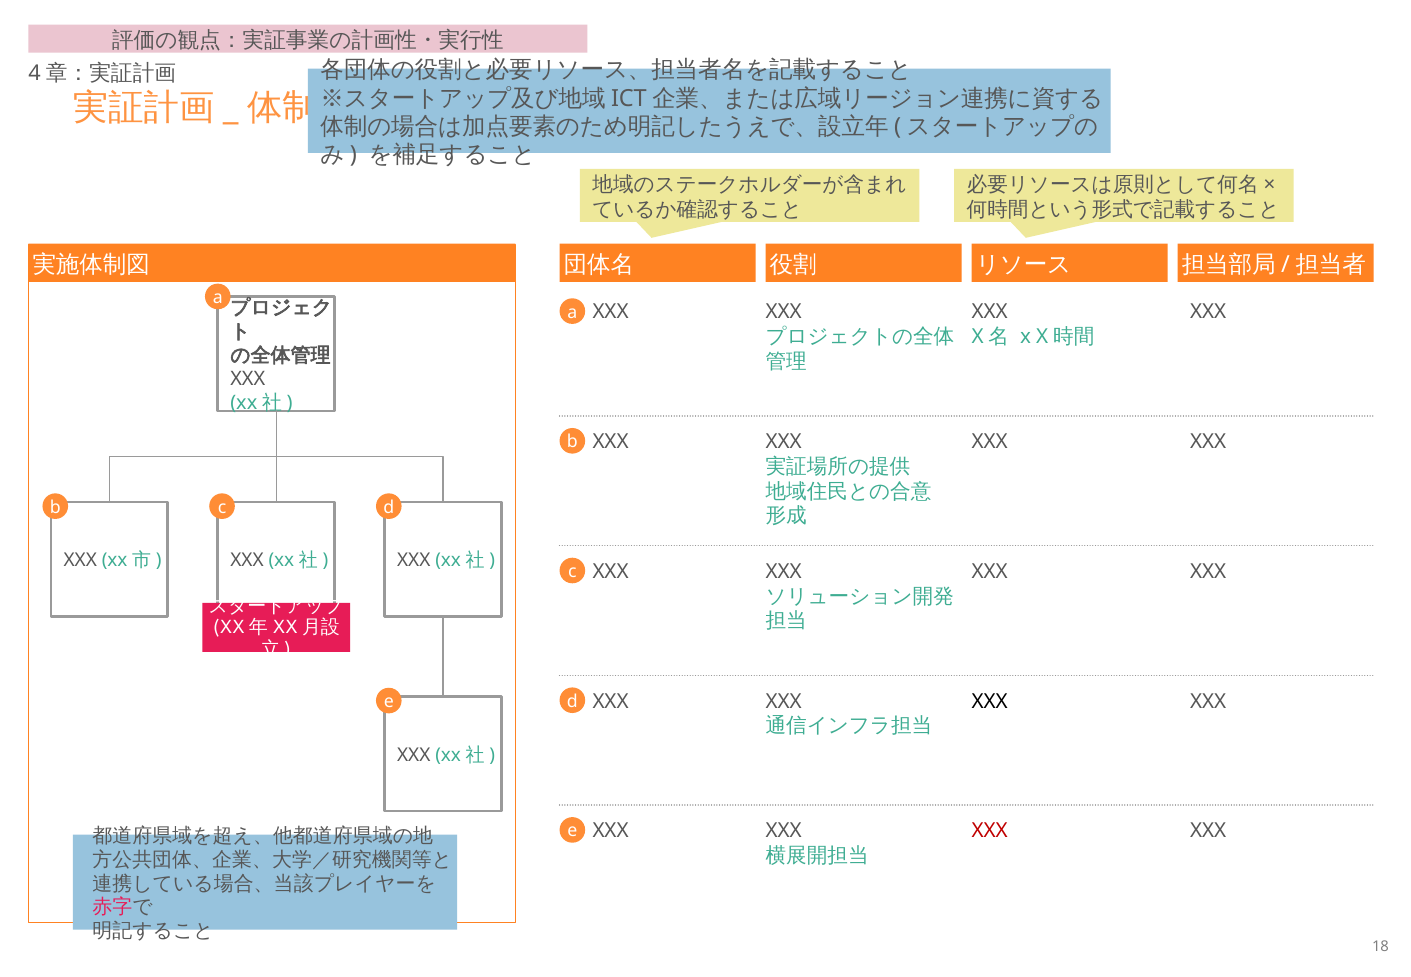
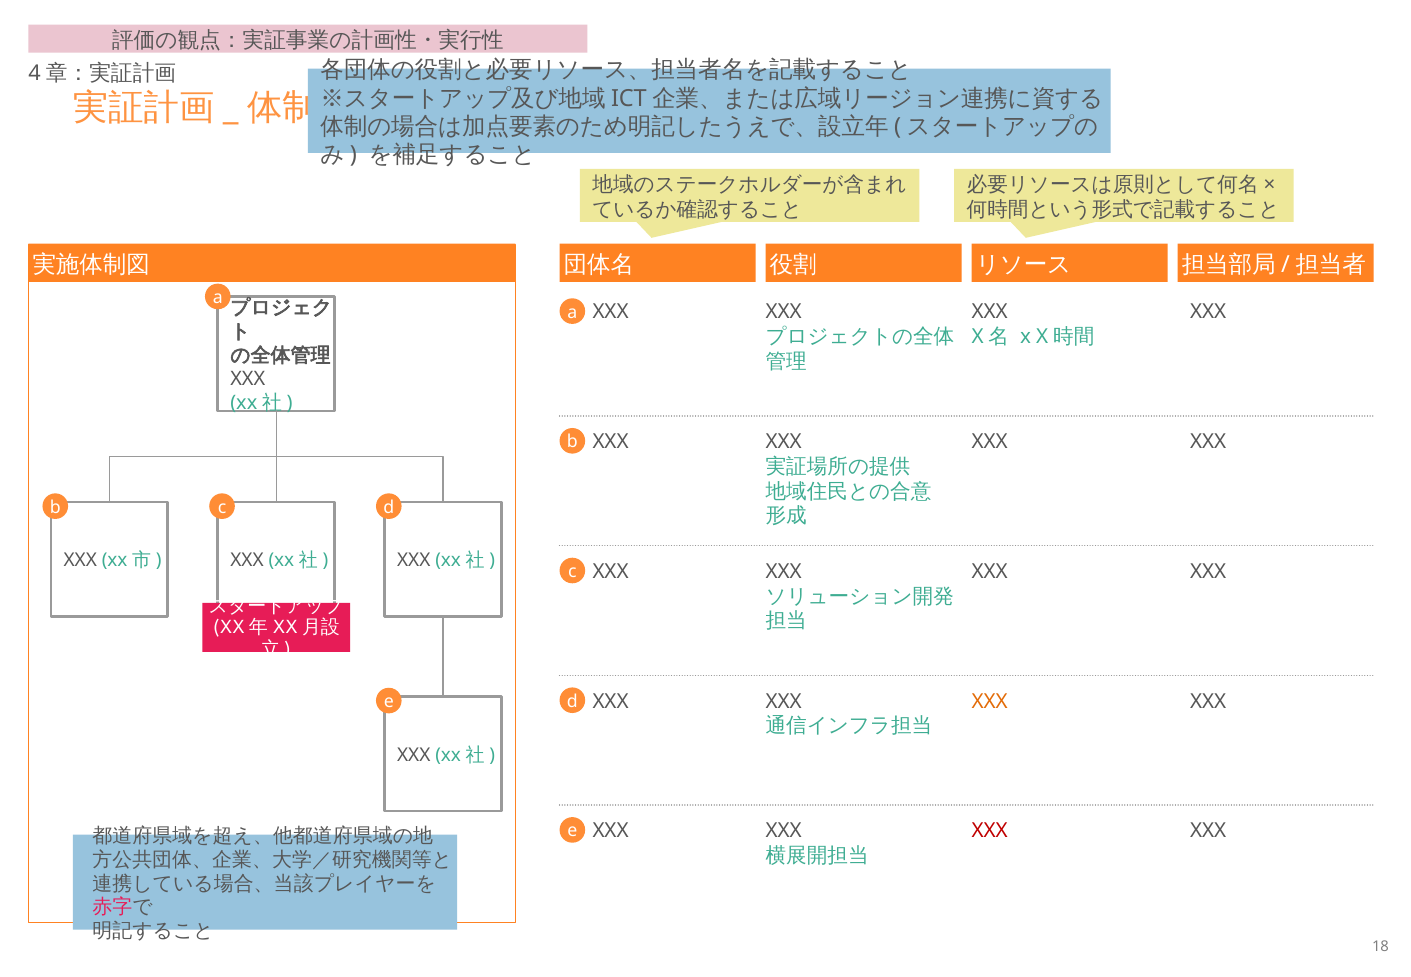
XXX colour: black -> orange (990, 701)
